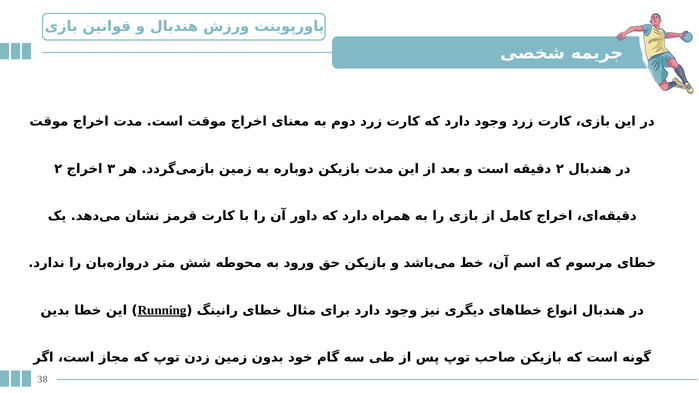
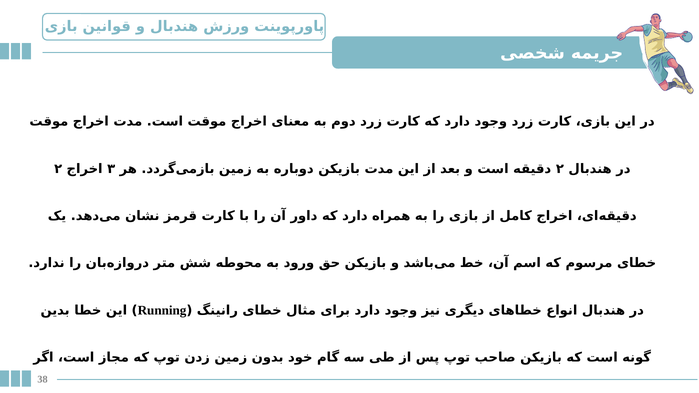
Running underline: present -> none (162, 310)
